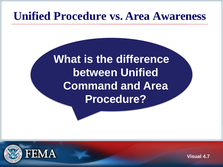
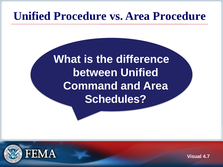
Area Awareness: Awareness -> Procedure (179, 16)
Procedure: Procedure -> Schedules (116, 99)
